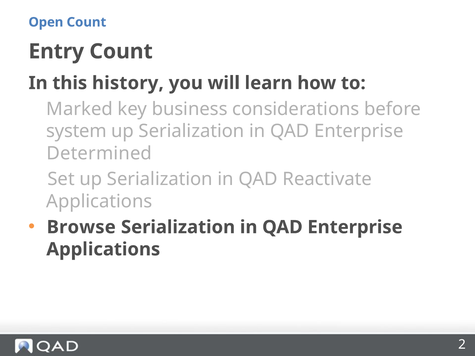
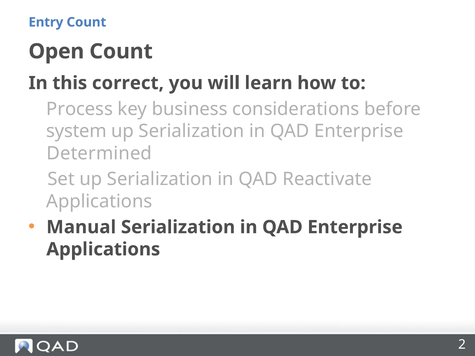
Open: Open -> Entry (46, 22)
Entry: Entry -> Open (56, 51)
history: history -> correct (128, 83)
Marked: Marked -> Process (80, 109)
Browse: Browse -> Manual (81, 227)
